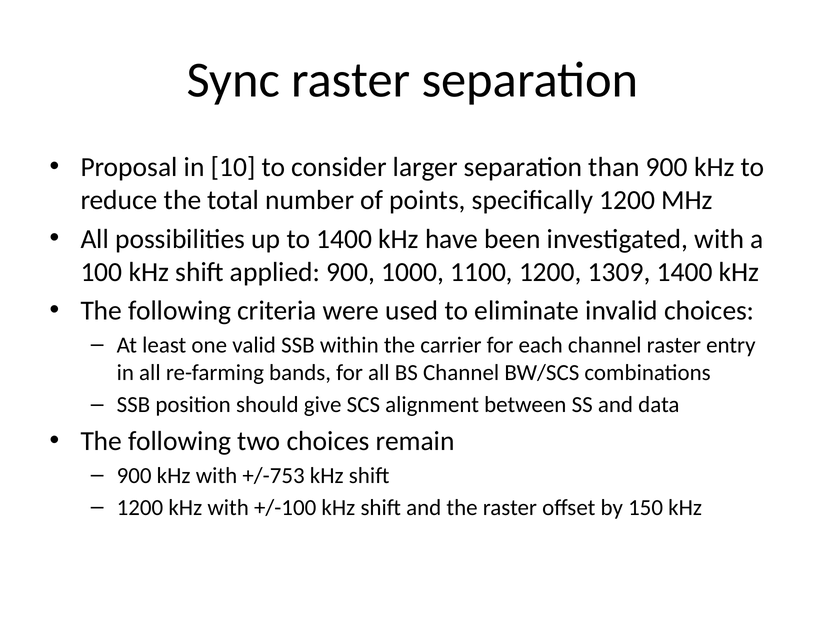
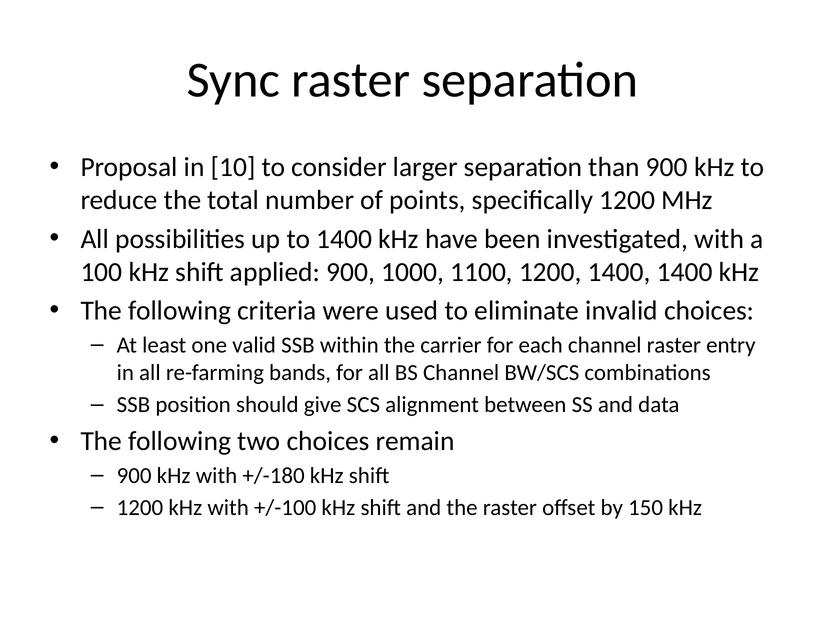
1200 1309: 1309 -> 1400 (619, 272)
+/-753: +/-753 -> +/-180 (274, 475)
